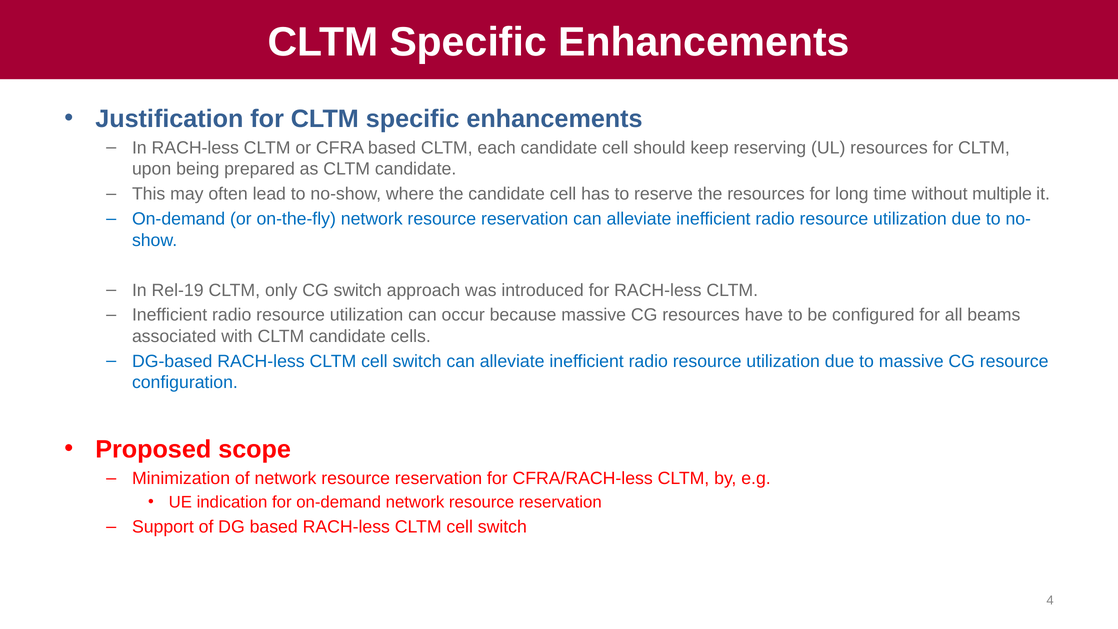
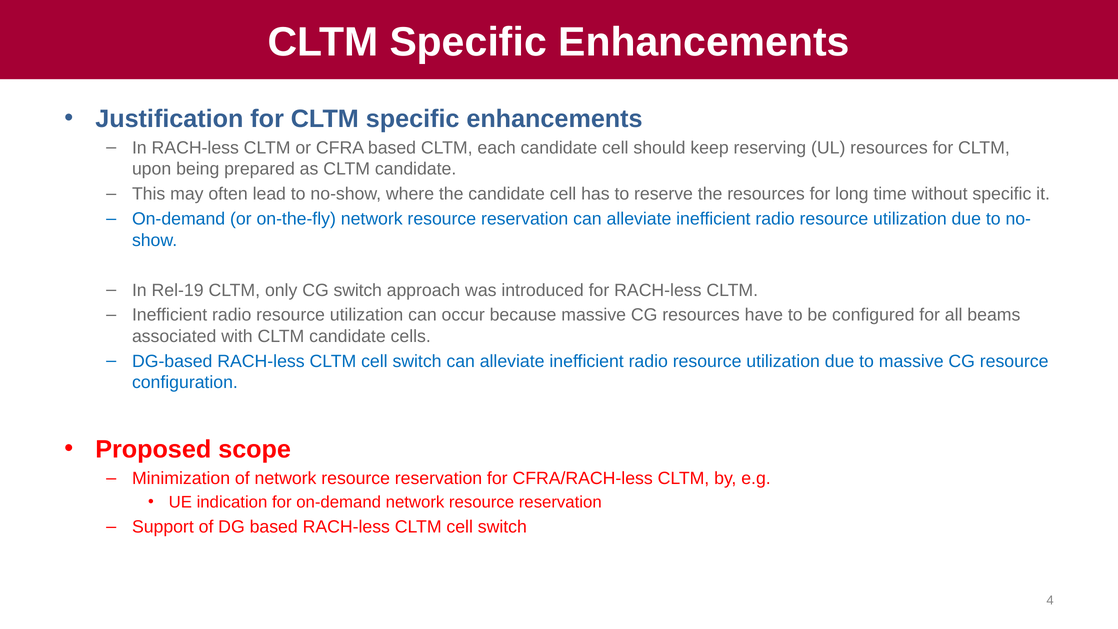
without multiple: multiple -> specific (1002, 194)
